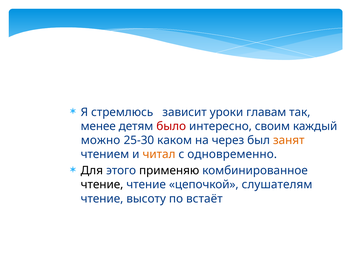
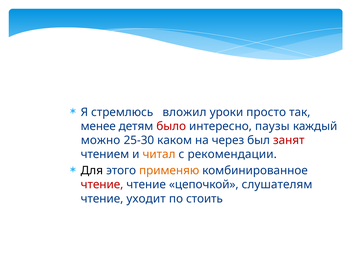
зависит: зависит -> вложил (184, 112)
главам: главам -> просто (266, 112)
своим: своим -> паузы (272, 126)
занят colour: orange -> red (289, 140)
одновременно: одновременно -> рекомендации (232, 154)
применяю colour: black -> orange (169, 171)
чтение colour: black -> red (102, 185)
высоту: высоту -> уходит (146, 199)
встаёт: встаёт -> стоить (204, 199)
